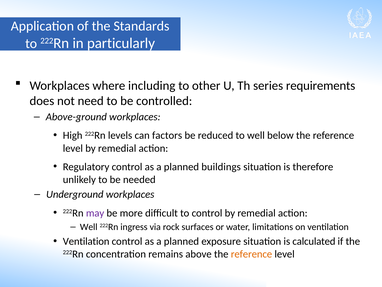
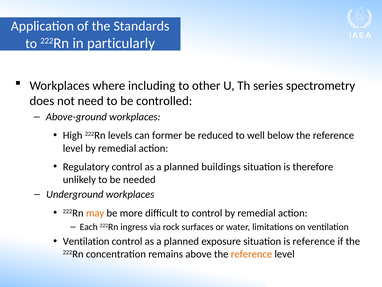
requirements: requirements -> spectrometry (321, 85)
factors: factors -> former (167, 135)
may colour: purple -> orange (95, 213)
Well: Well -> Each (89, 227)
is calculated: calculated -> reference (314, 241)
